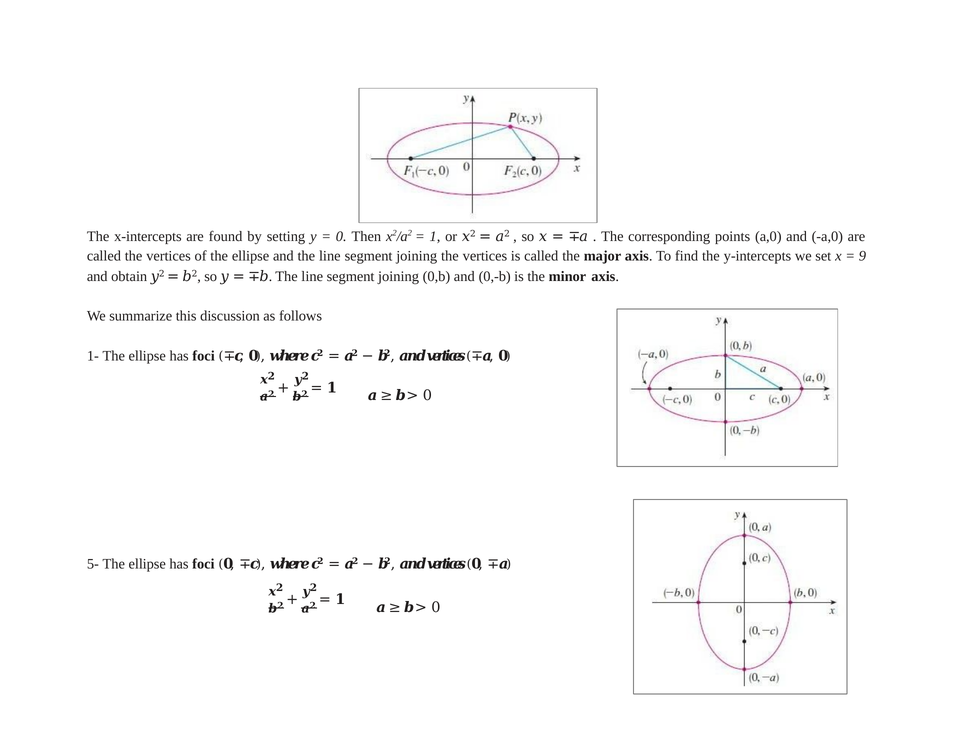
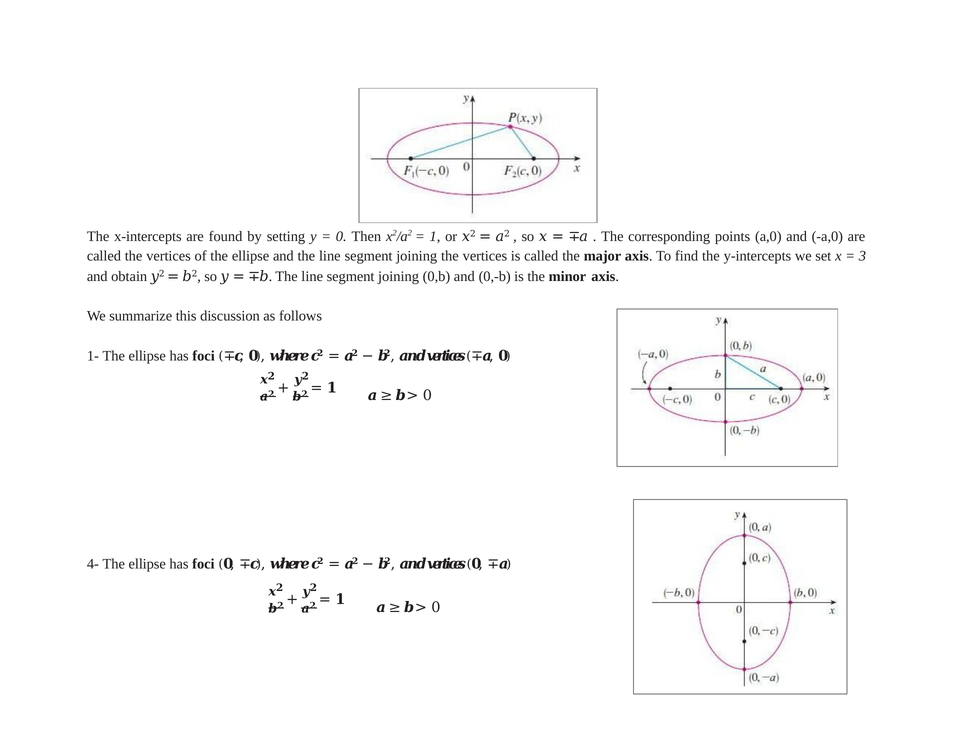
9: 9 -> 3 (862, 256)
5-: 5- -> 4- (93, 564)
